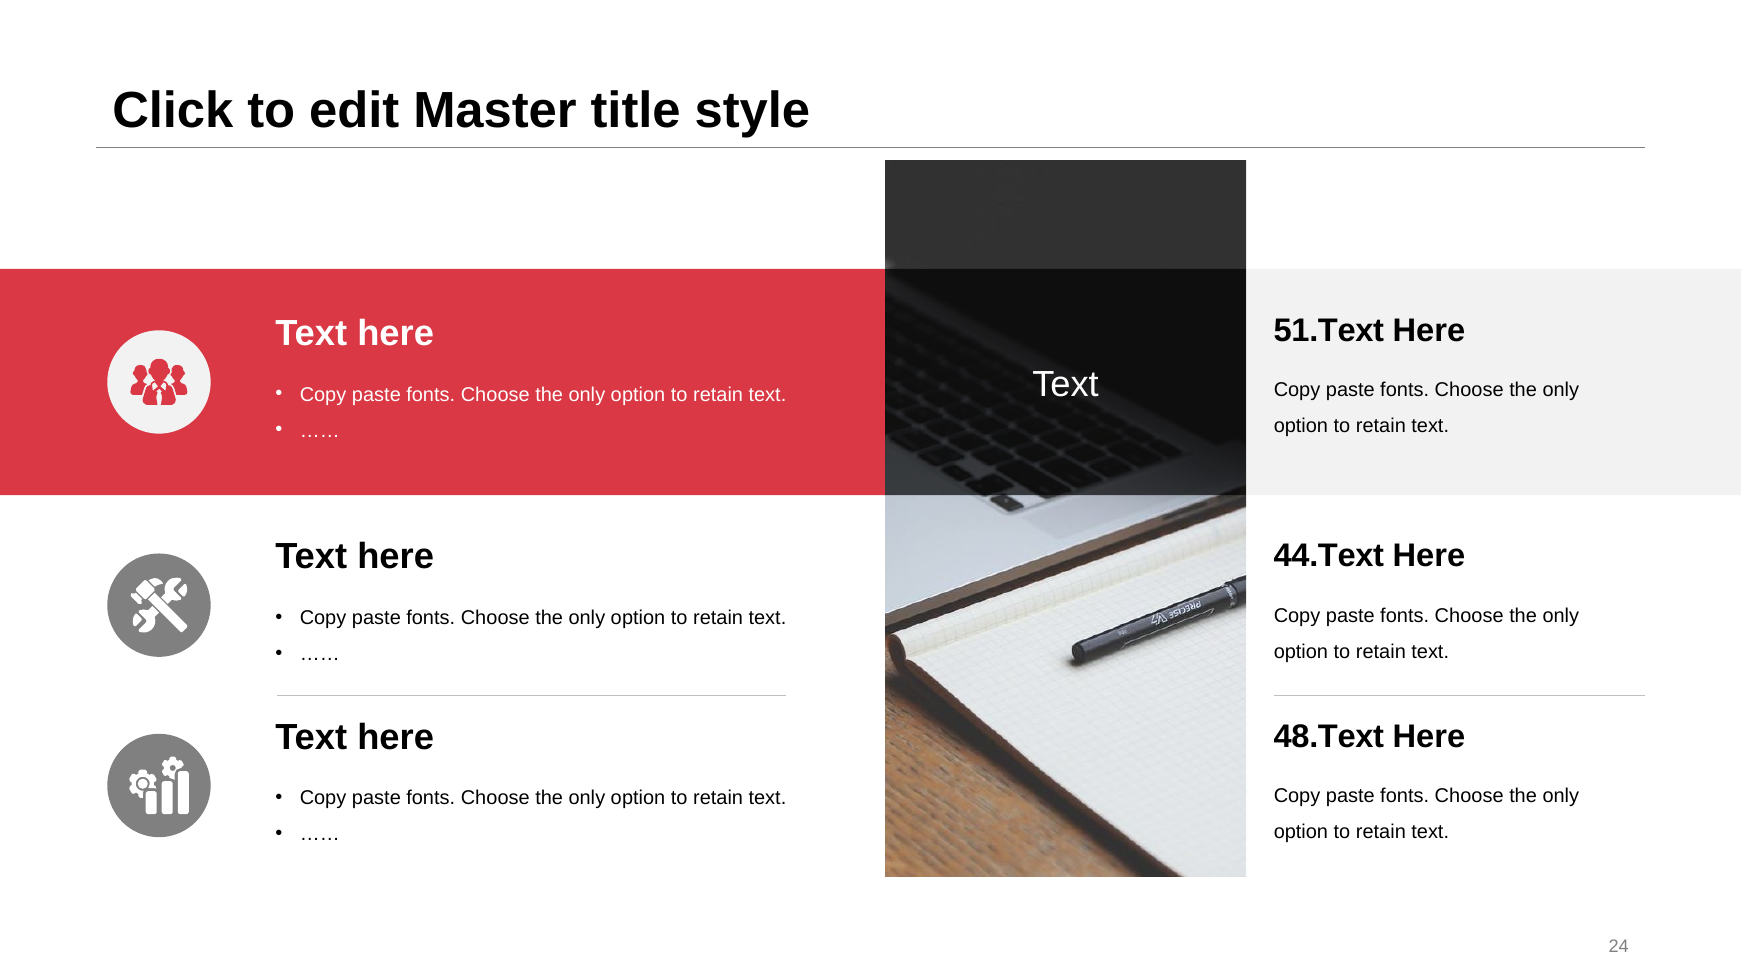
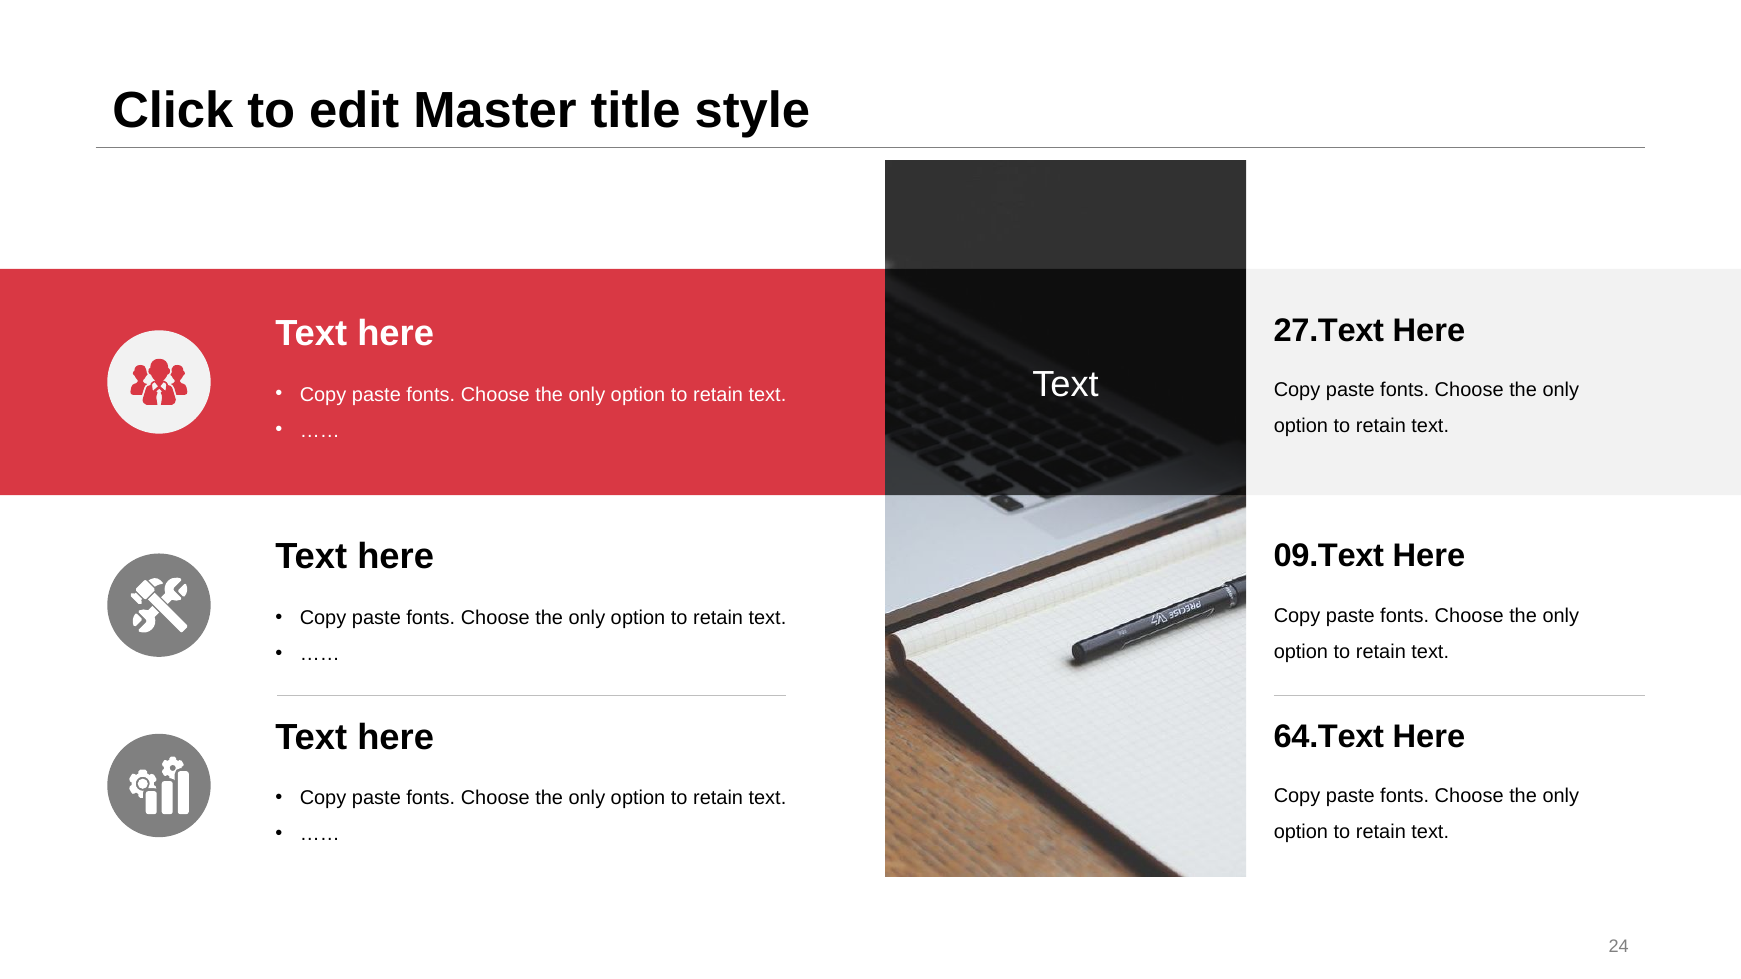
51.Text: 51.Text -> 27.Text (1329, 331)
44.Text: 44.Text -> 09.Text (1329, 556)
48.Text: 48.Text -> 64.Text (1329, 737)
